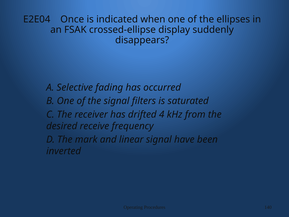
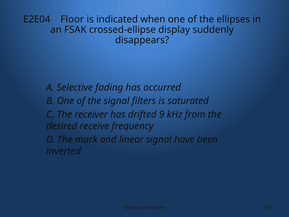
Once: Once -> Floor (72, 19)
4: 4 -> 9 (162, 114)
